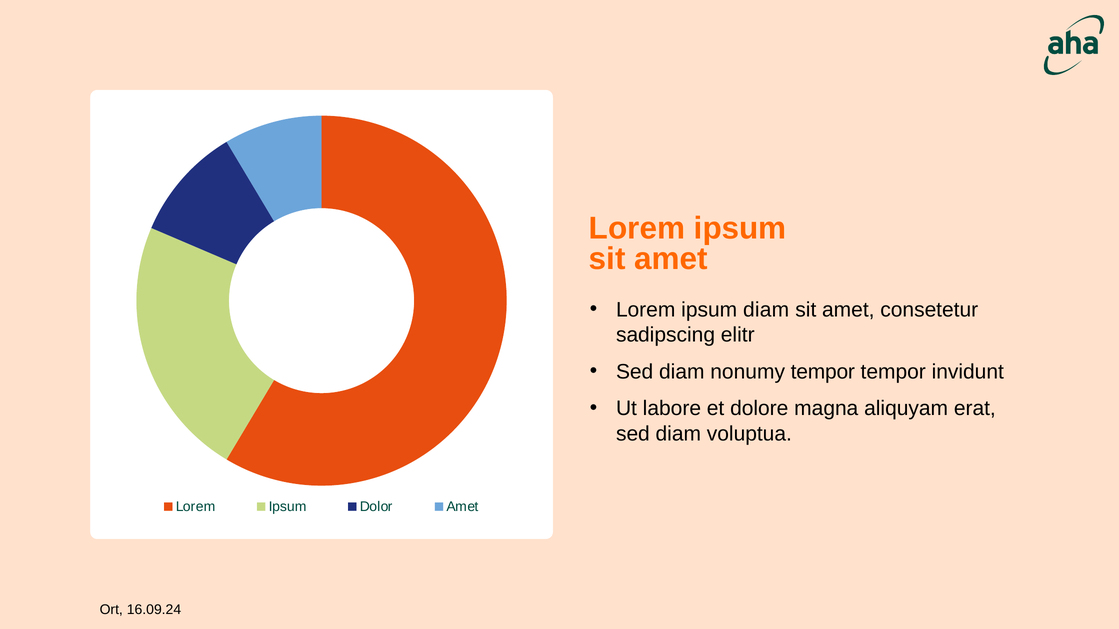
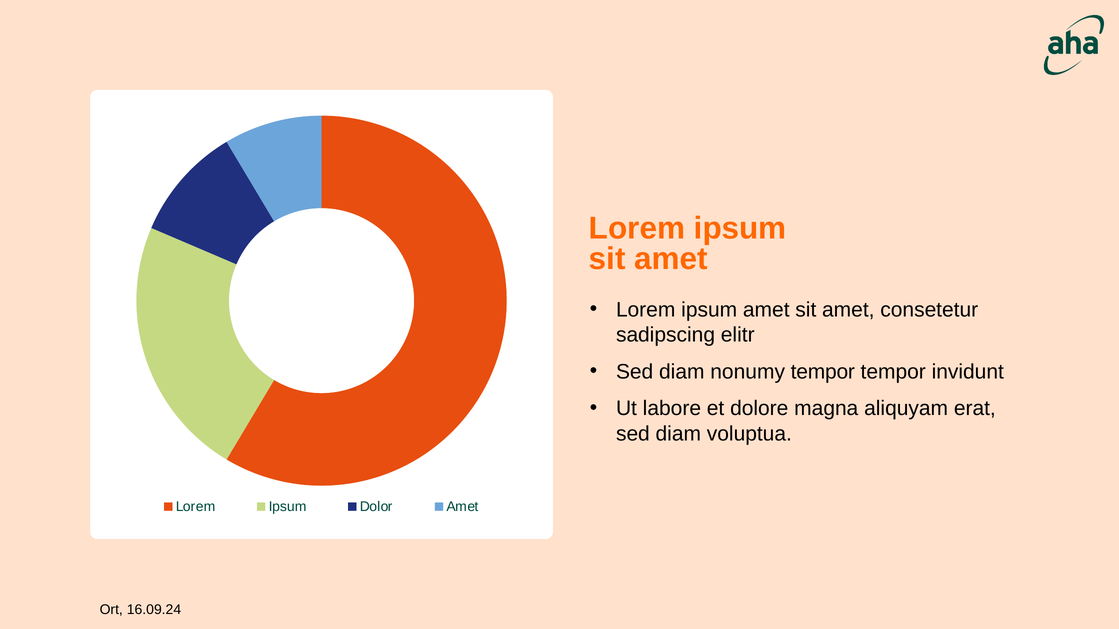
ipsum diam: diam -> amet (766, 310)
